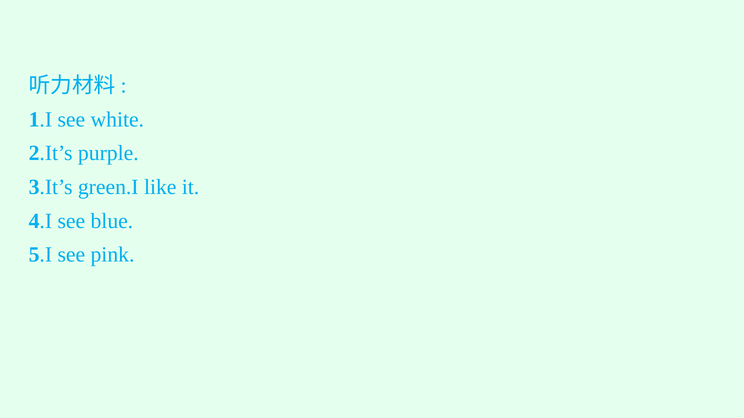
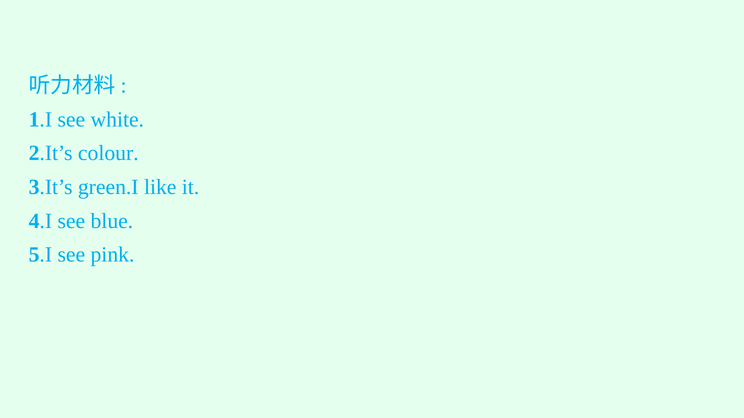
purple: purple -> colour (108, 153)
